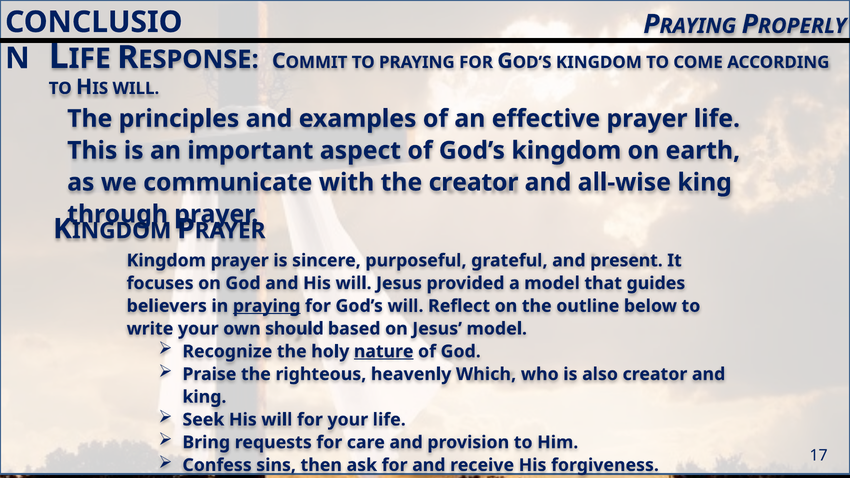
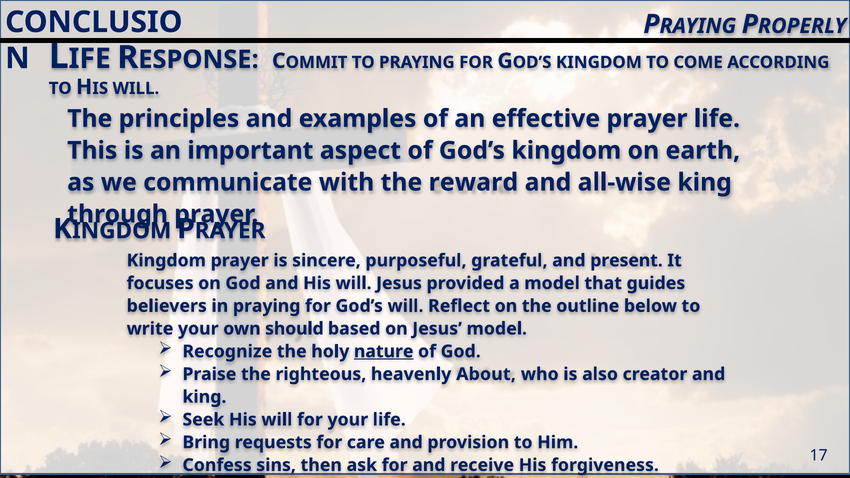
the creator: creator -> reward (473, 182)
praying underline: present -> none (267, 306)
Which: Which -> About (486, 374)
